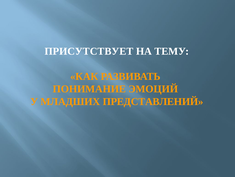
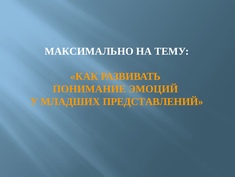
ПРИСУТСТВУЕТ: ПРИСУТСТВУЕТ -> МАКСИМАЛЬНО (89, 51)
